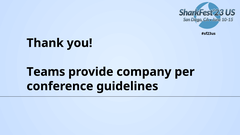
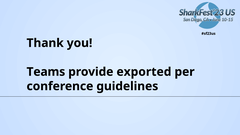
company: company -> exported (144, 72)
